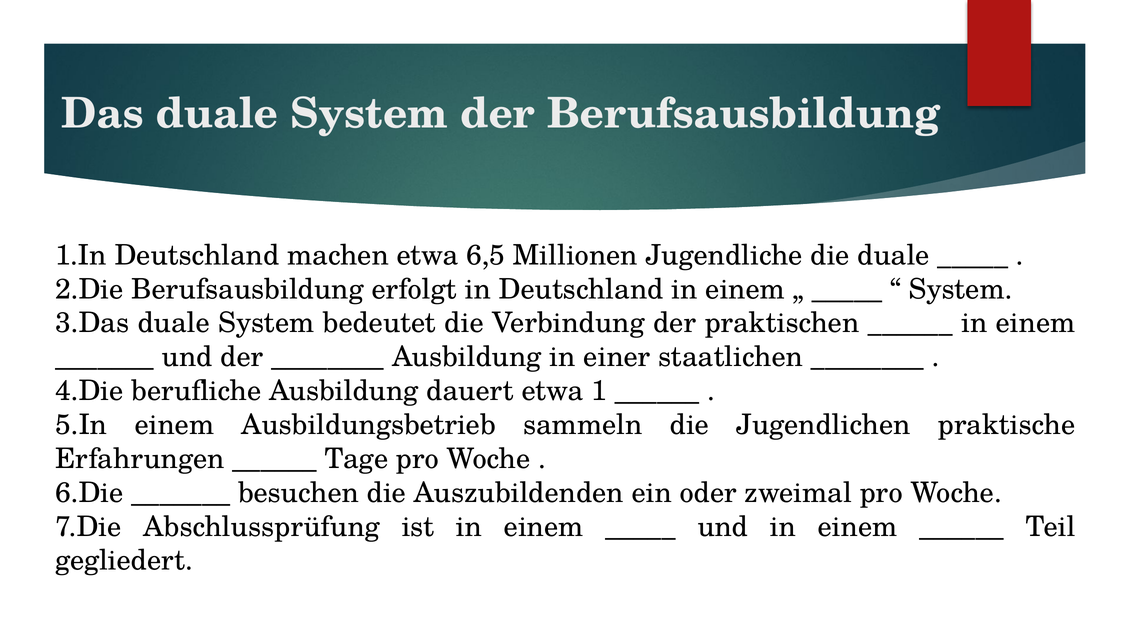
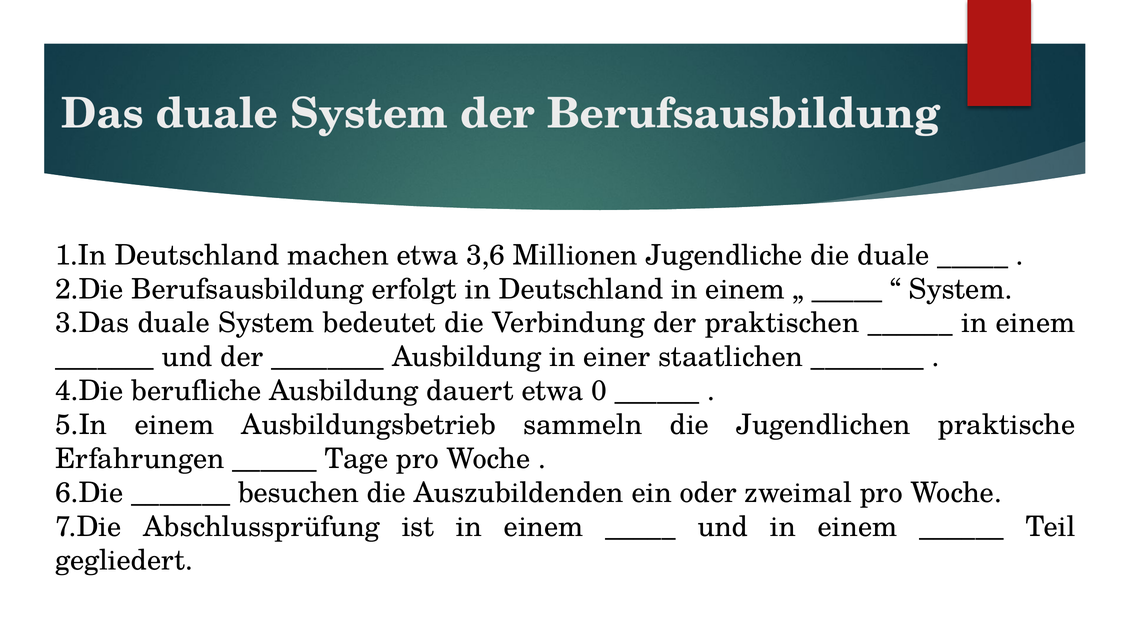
6,5: 6,5 -> 3,6 (486, 255)
1: 1 -> 0 (599, 391)
